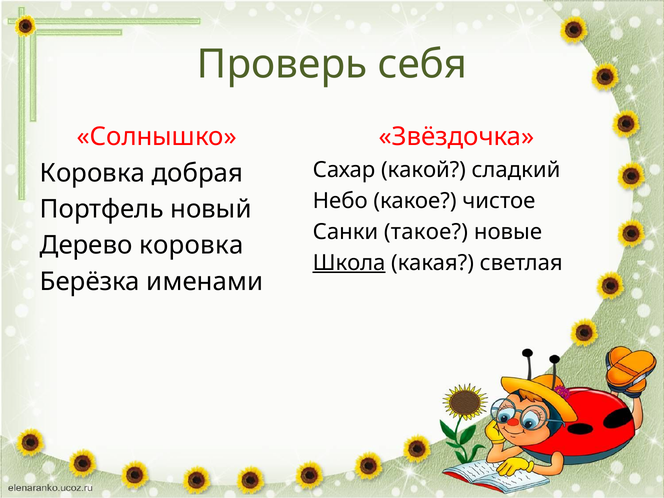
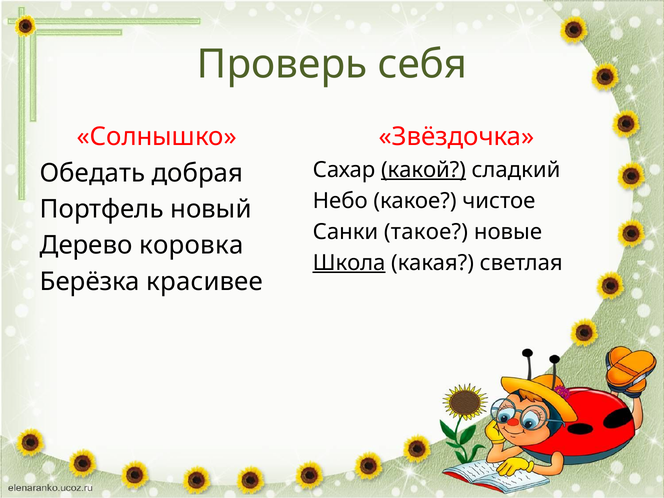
какой underline: none -> present (423, 170)
Коровка: Коровка -> Обедать (93, 173)
именами: именами -> красивее (205, 282)
